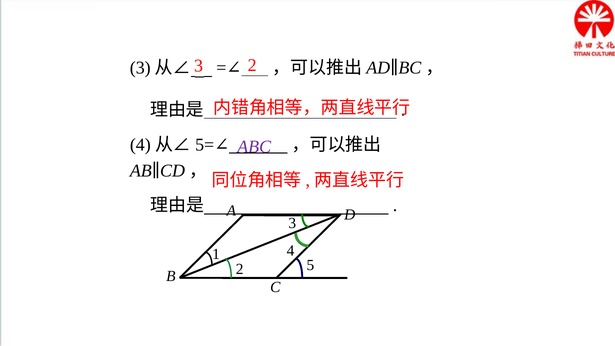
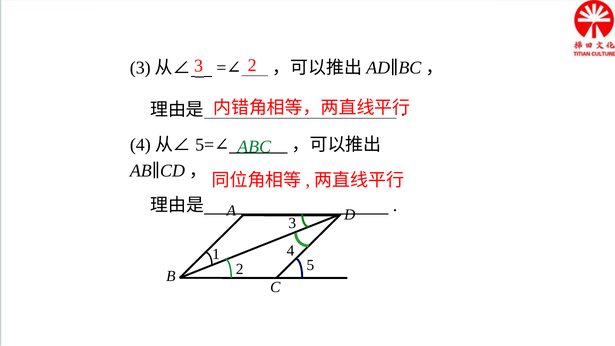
ABC colour: purple -> green (254, 147)
